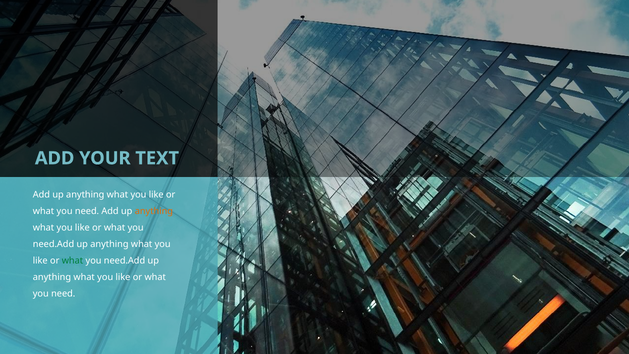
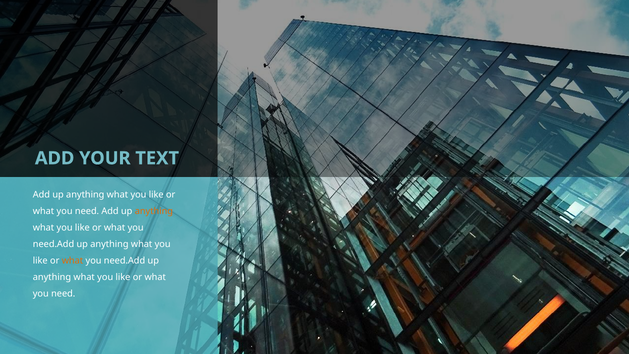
what colour: green -> orange (72, 261)
